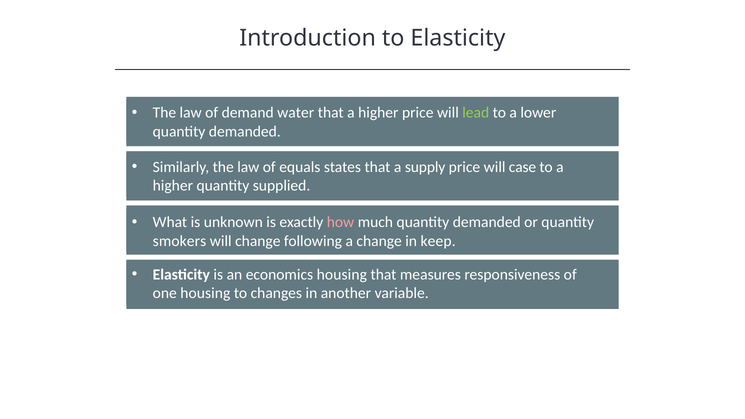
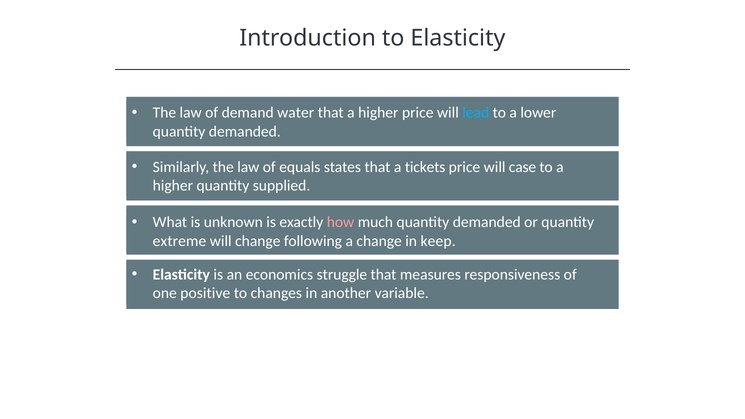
lead colour: light green -> light blue (476, 113)
supply: supply -> tickets (425, 167)
smokers: smokers -> extreme (179, 241)
economics housing: housing -> struggle (342, 274)
one housing: housing -> positive (205, 293)
